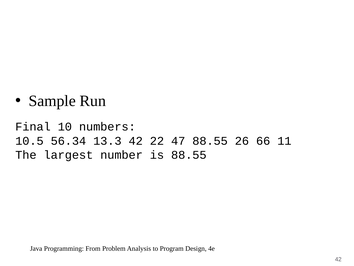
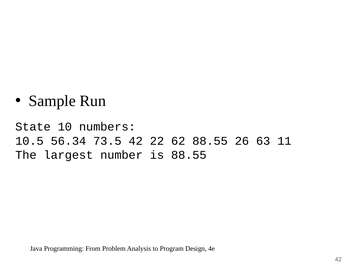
Final: Final -> State (33, 126)
13.3: 13.3 -> 73.5 (107, 141)
47: 47 -> 62 (178, 141)
66: 66 -> 63 (263, 141)
